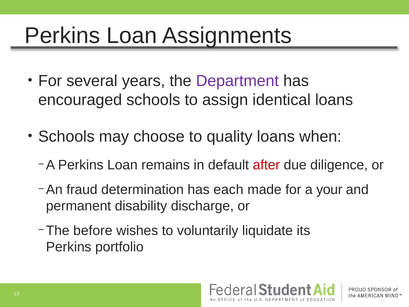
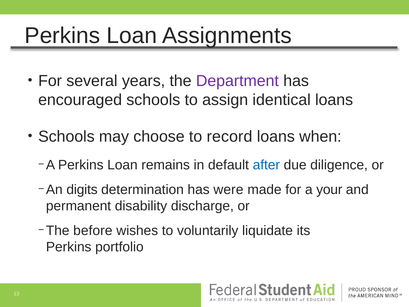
quality: quality -> record (229, 137)
after colour: red -> blue (266, 165)
fraud: fraud -> digits (82, 189)
each: each -> were (228, 189)
